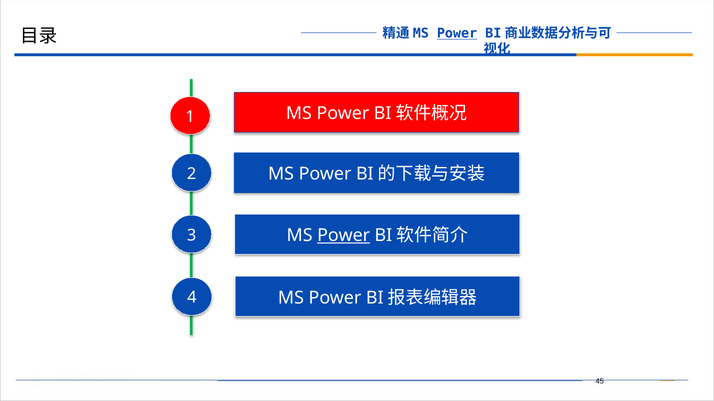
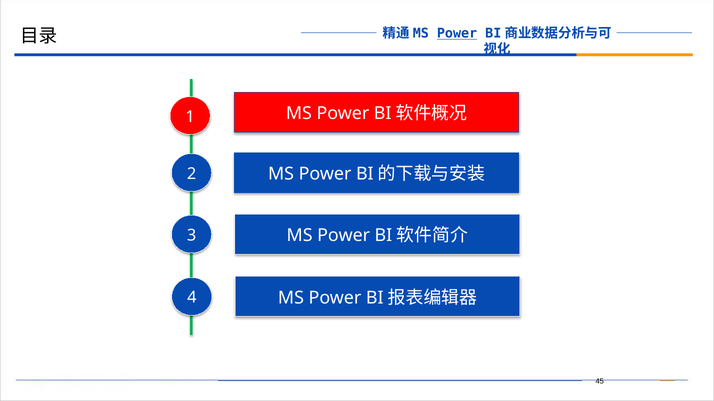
Power underline: present -> none (344, 236)
